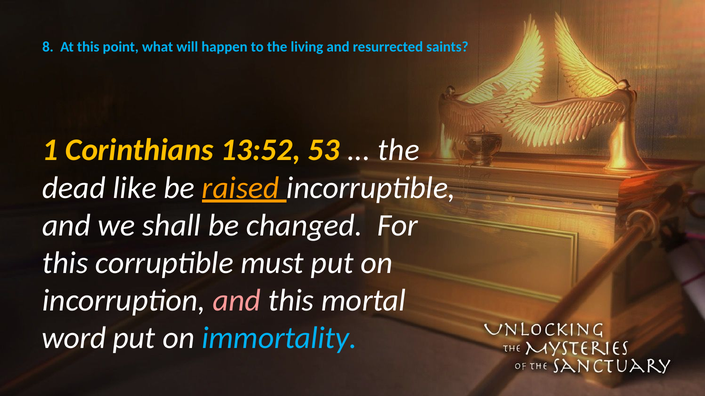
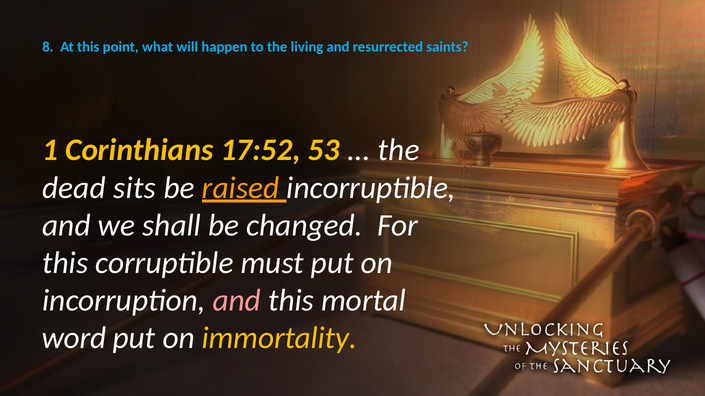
13:52: 13:52 -> 17:52 (261, 150)
like: like -> sits (135, 188)
immortality colour: light blue -> yellow (279, 338)
